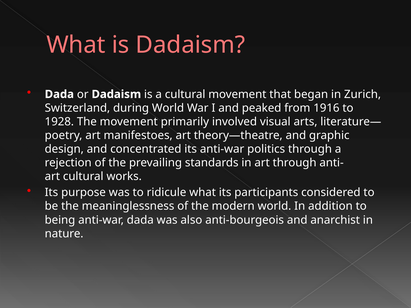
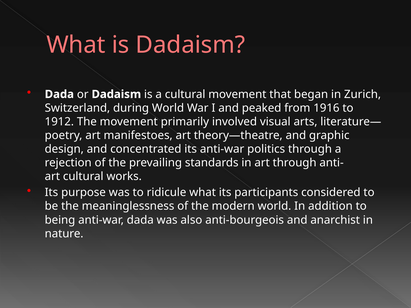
1928: 1928 -> 1912 (59, 122)
